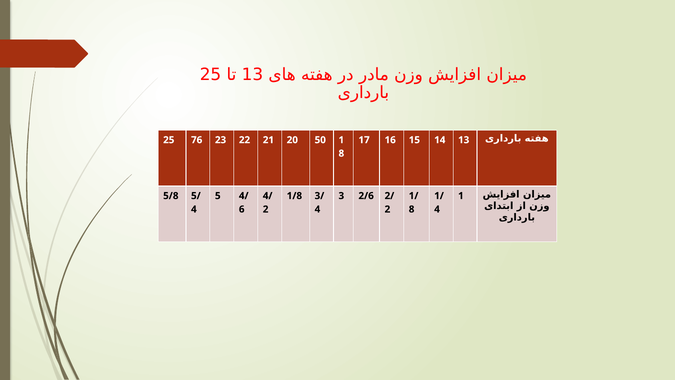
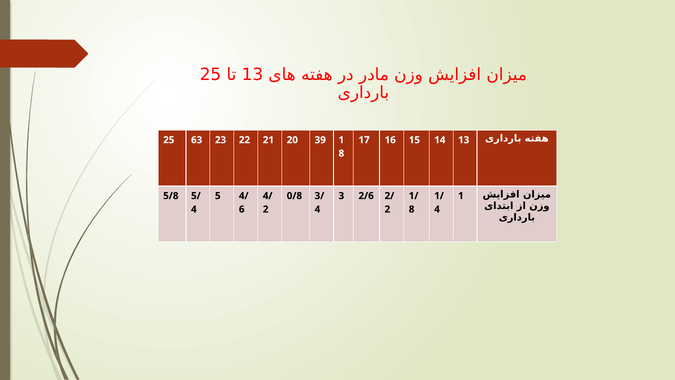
76: 76 -> 63 (197, 140)
50: 50 -> 39 (320, 140)
1/8: 1/8 -> 0/8 (294, 196)
